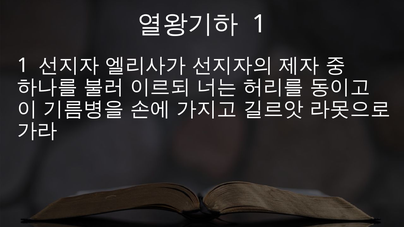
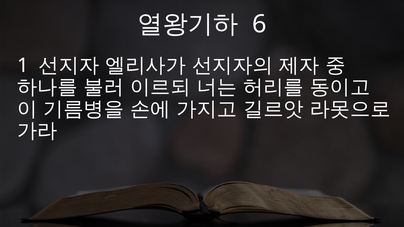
1: 1 -> 6 (259, 24)
